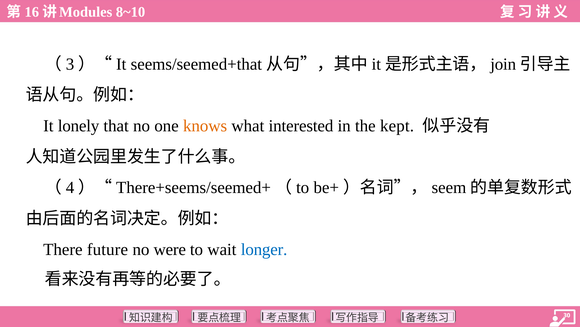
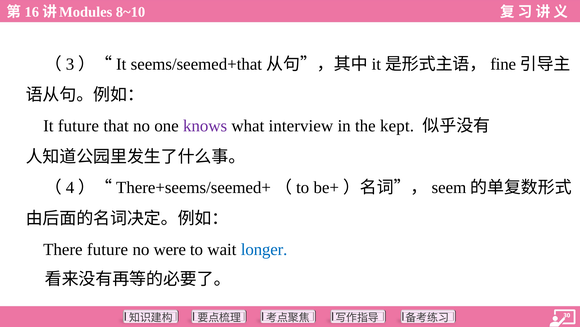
join: join -> fine (503, 64)
It lonely: lonely -> future (78, 126)
knows colour: orange -> purple (205, 126)
interested: interested -> interview (301, 126)
